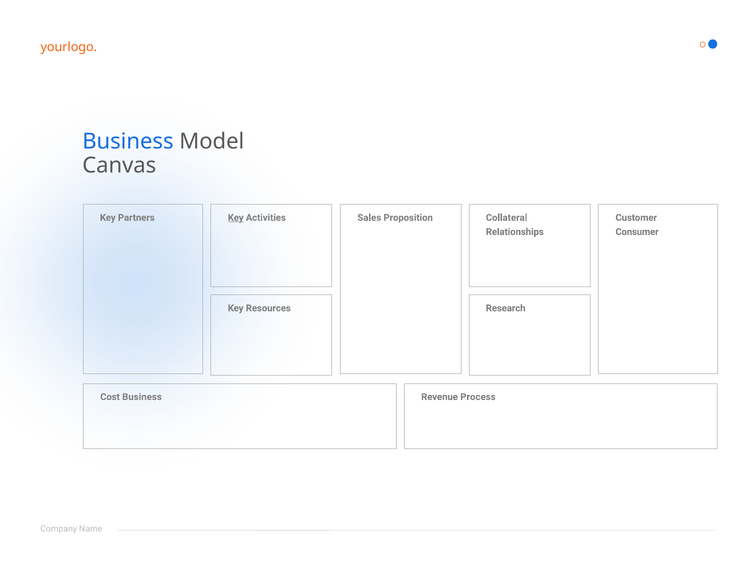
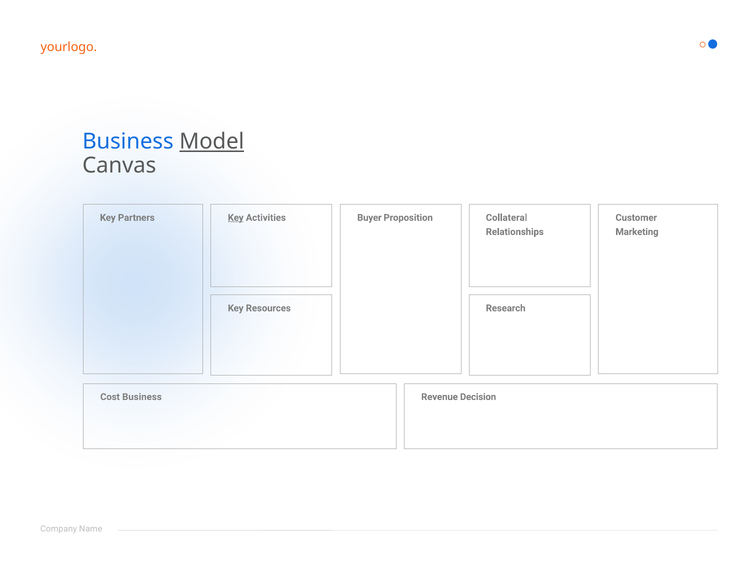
Model underline: none -> present (212, 142)
Sales: Sales -> Buyer (369, 218)
Consumer: Consumer -> Marketing (637, 232)
Process: Process -> Decision (478, 397)
